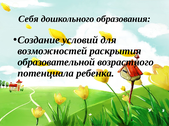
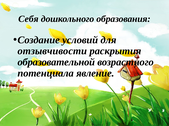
возможностей: возможностей -> отзывчивости (52, 51)
ребенка: ребенка -> явление (95, 74)
